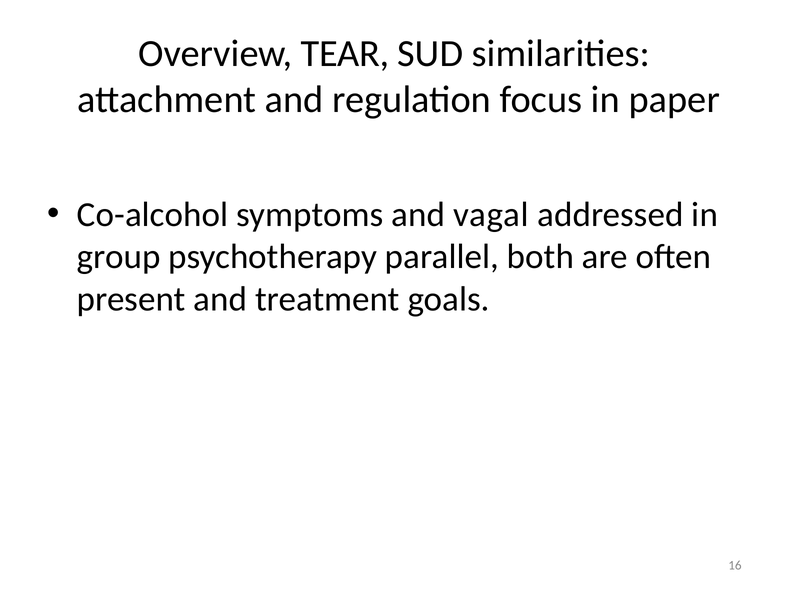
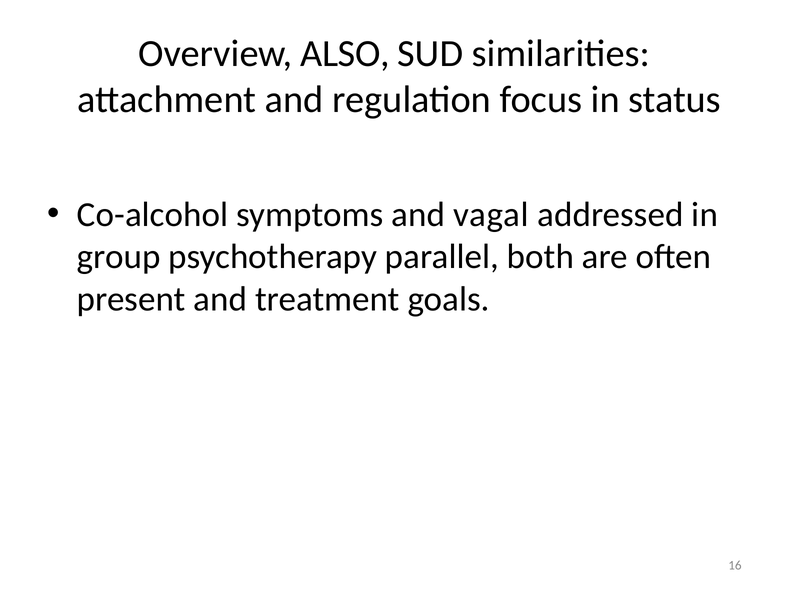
TEAR: TEAR -> ALSO (345, 53)
paper: paper -> status (674, 99)
